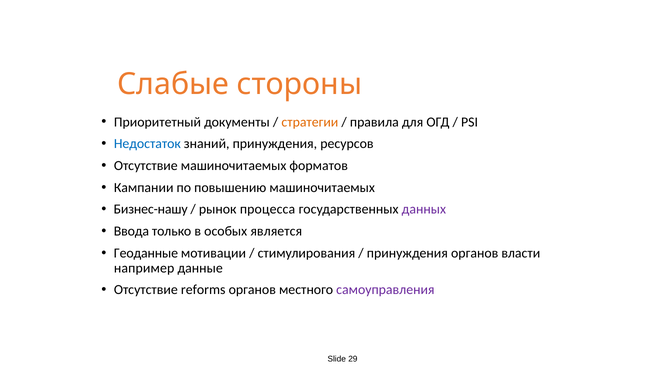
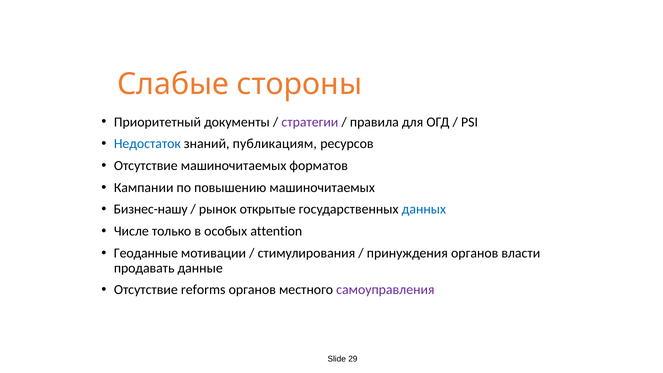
стратегии colour: orange -> purple (310, 122)
знаний принуждения: принуждения -> публикациям (275, 144)
процесса: процесса -> открытые (268, 209)
данных colour: purple -> blue (424, 209)
Ввода: Ввода -> Числе (131, 231)
является: является -> attention (276, 231)
например: например -> продавать (144, 268)
